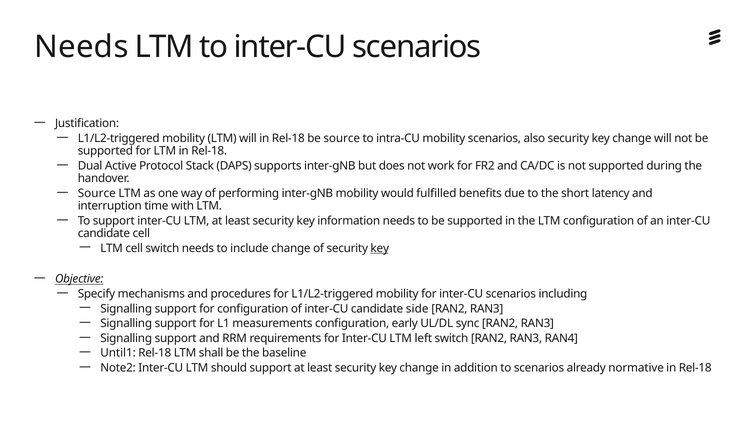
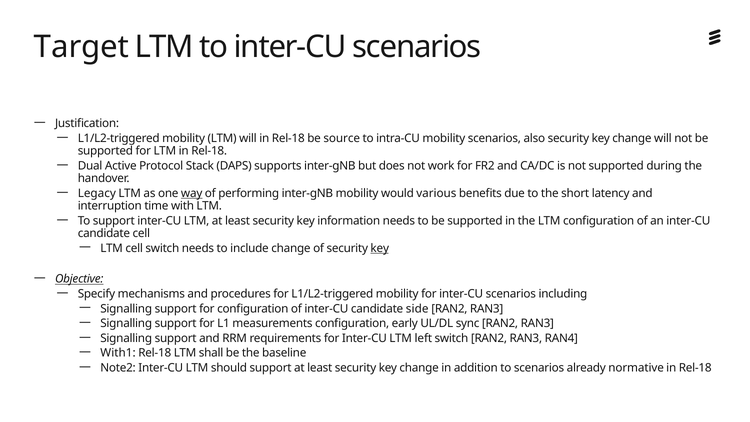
Needs: Needs -> Target (82, 47)
Source: Source -> Legacy (97, 193)
way underline: none -> present (192, 193)
fulfilled: fulfilled -> various (436, 193)
Until1: Until1 -> With1 (118, 353)
